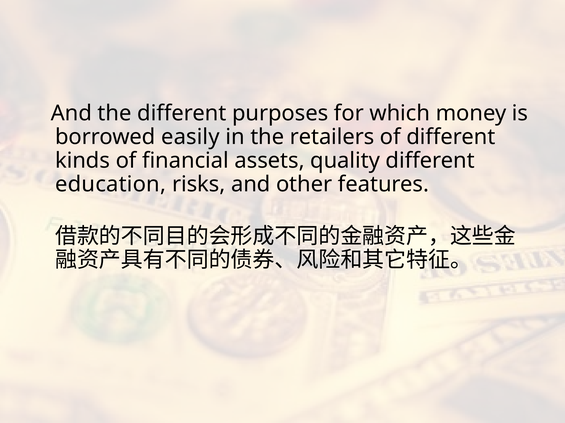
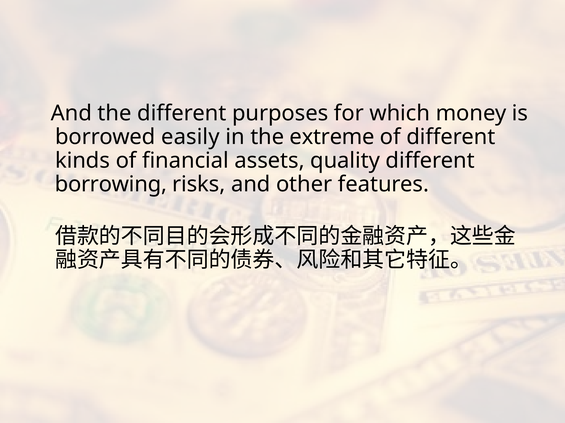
retailers: retailers -> extreme (332, 137)
education: education -> borrowing (111, 185)
